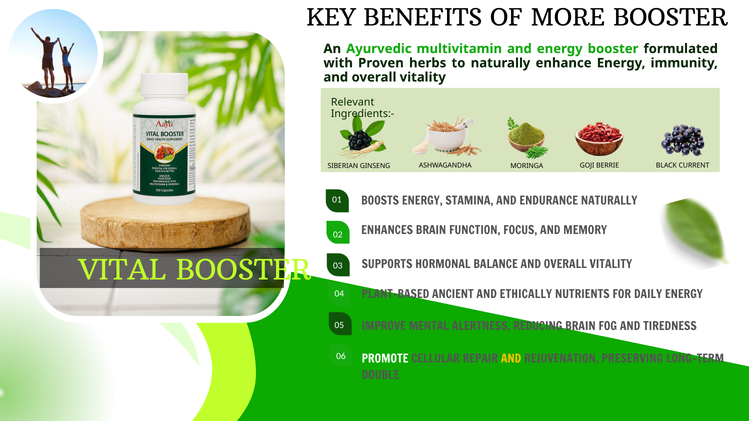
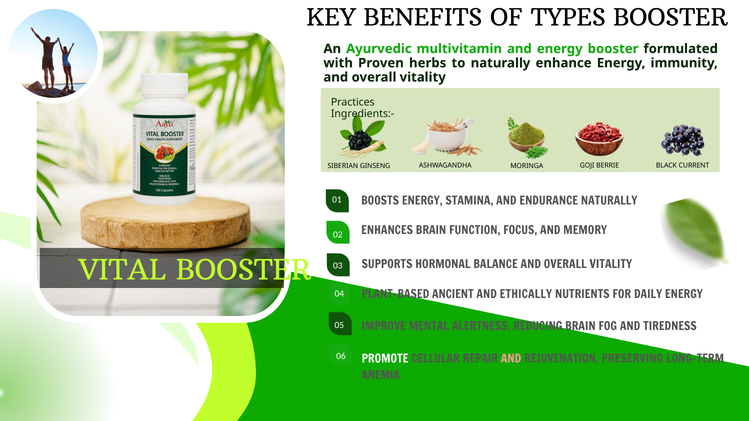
MORE: MORE -> TYPES (568, 18)
Relevant: Relevant -> Practices (353, 102)
AND colour: yellow -> pink (511, 359)
DOUBLE: DOUBLE -> ANEMIA (381, 376)
